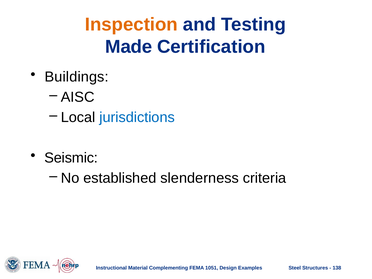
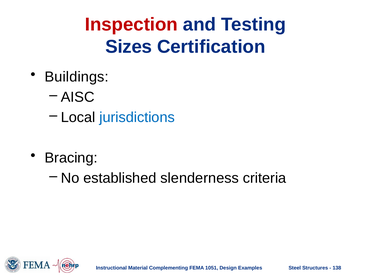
Inspection colour: orange -> red (131, 24)
Made: Made -> Sizes (129, 47)
Seismic: Seismic -> Bracing (71, 158)
